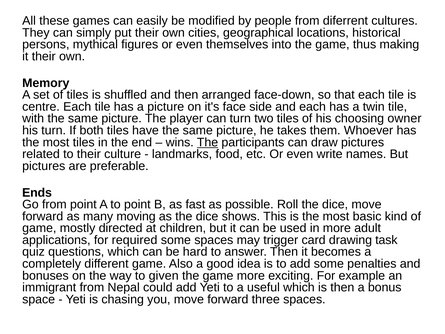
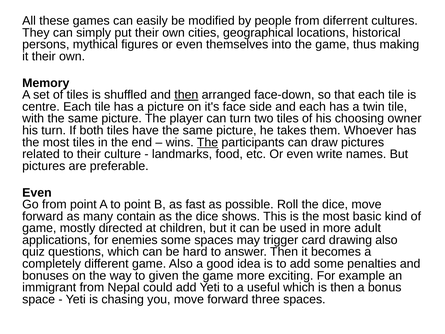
then underline: none -> present (186, 95)
Ends: Ends -> Even (37, 192)
moving: moving -> contain (136, 216)
required: required -> enemies (135, 240)
drawing task: task -> also (386, 240)
